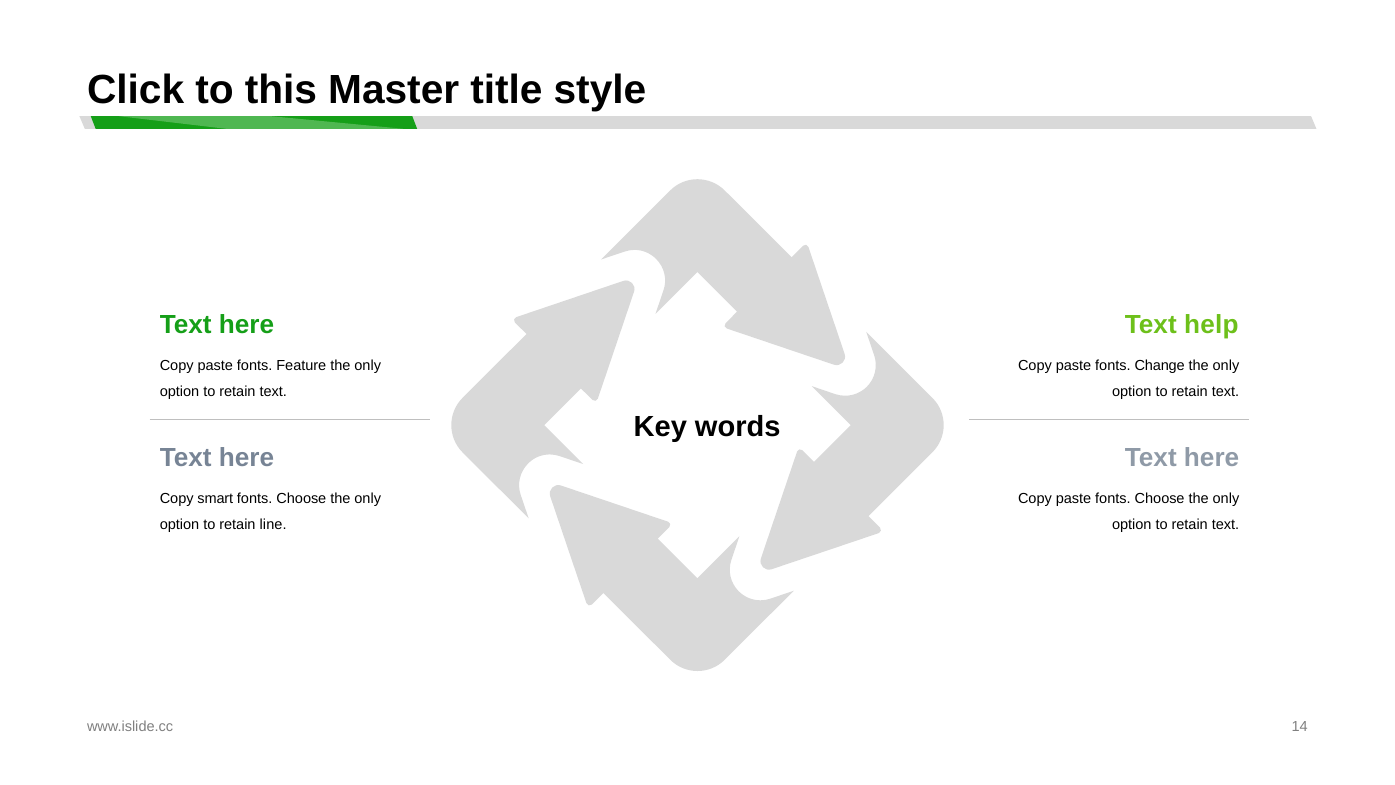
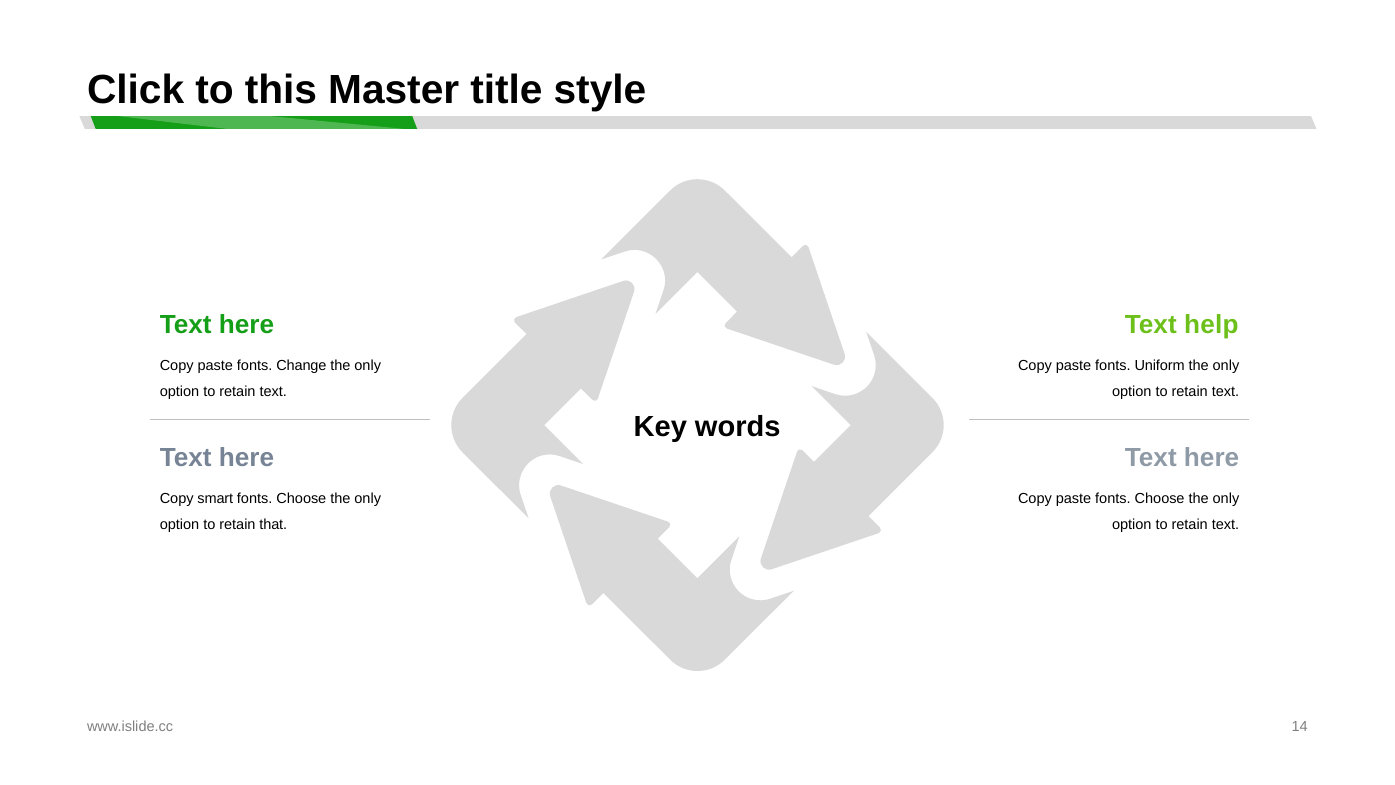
Feature: Feature -> Change (301, 365)
Change: Change -> Uniform (1160, 365)
line: line -> that (273, 524)
